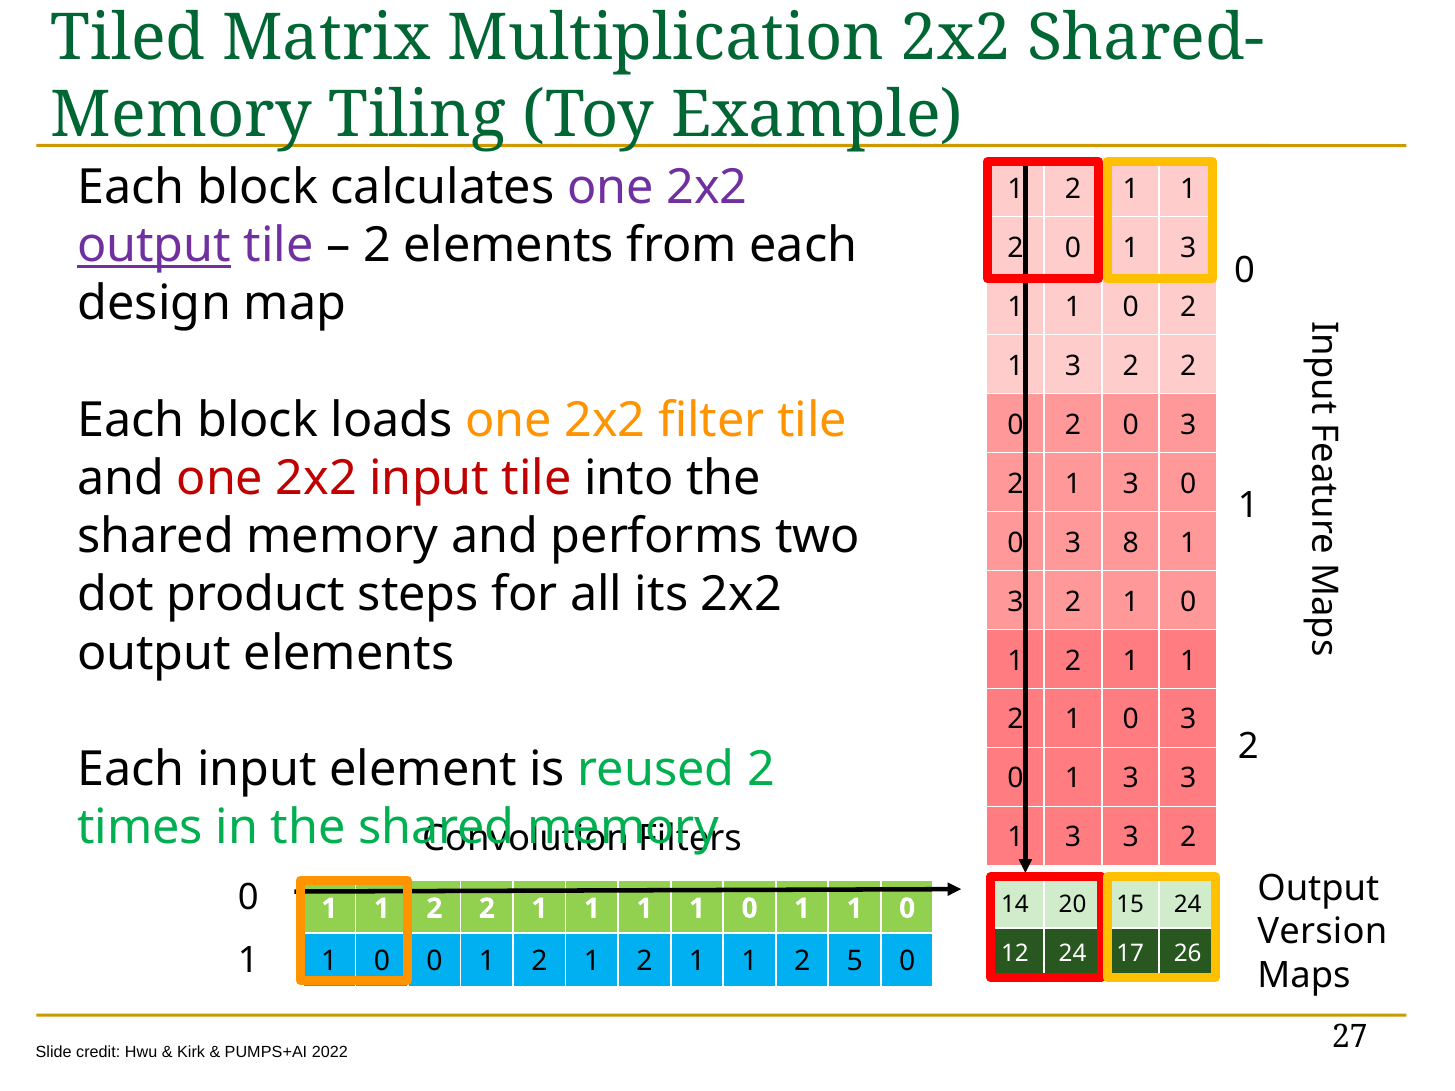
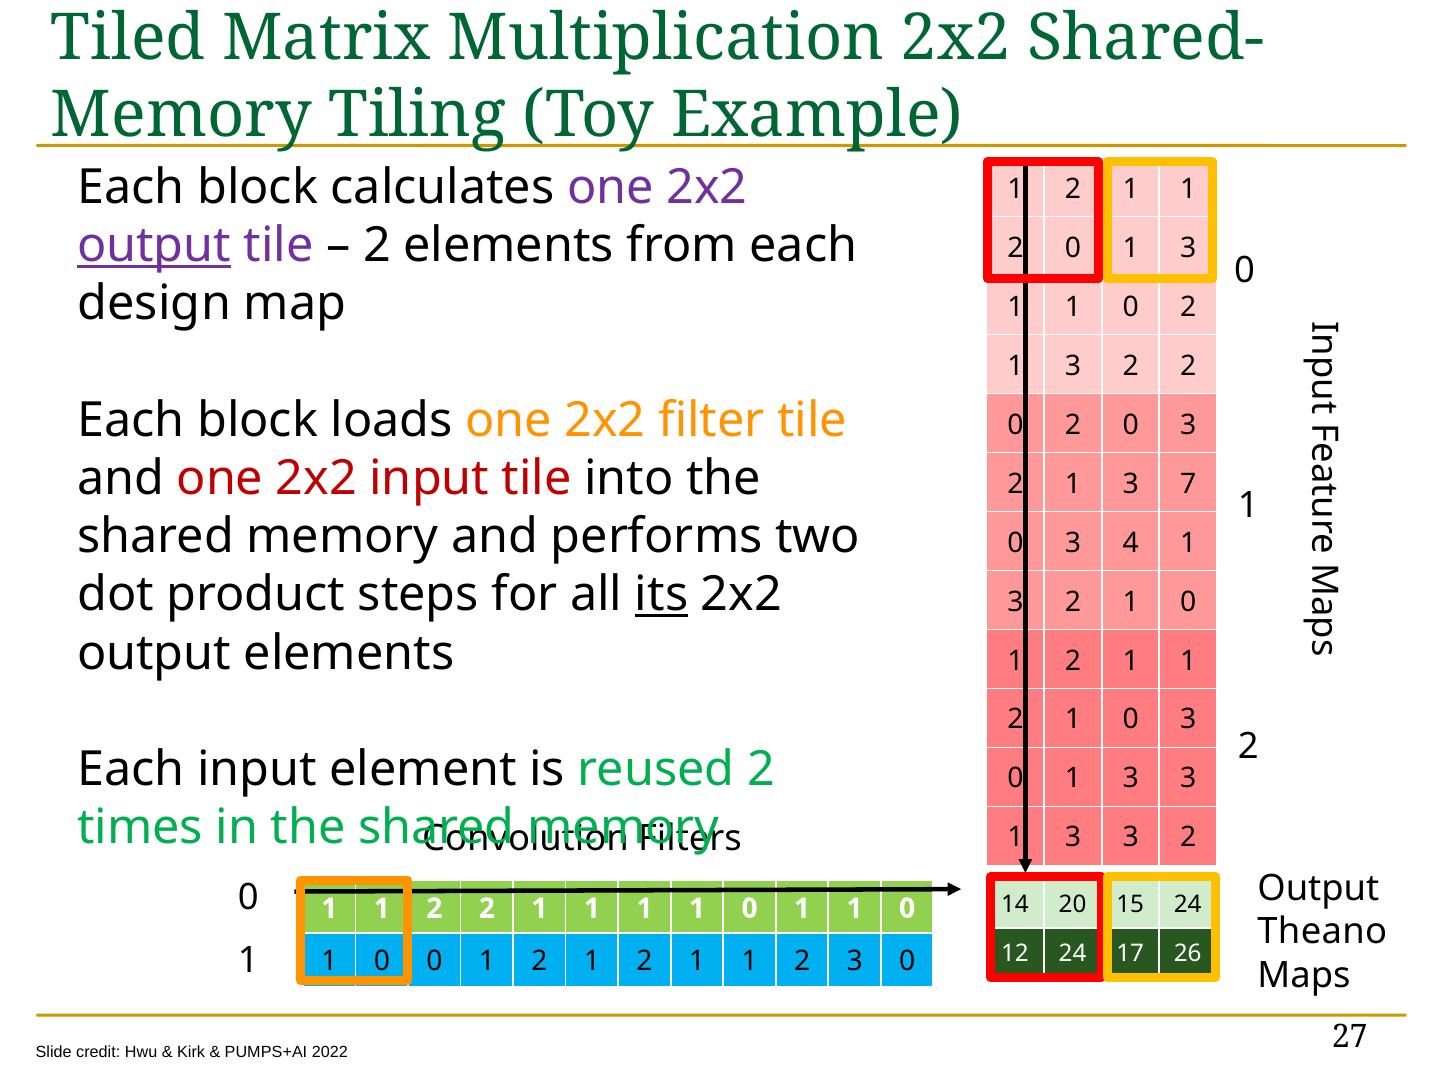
1 3 0: 0 -> 7 (1188, 484)
8: 8 -> 4 (1131, 543)
its underline: none -> present (662, 595)
Version: Version -> Theano (1322, 932)
2 5: 5 -> 3 (855, 962)
